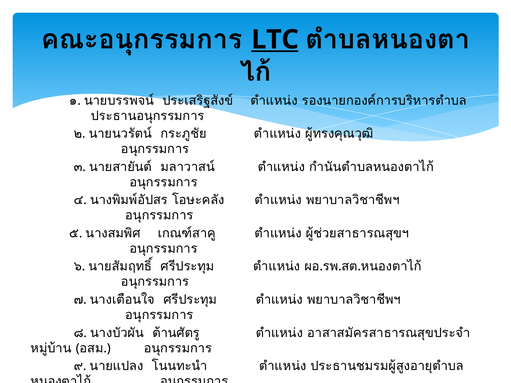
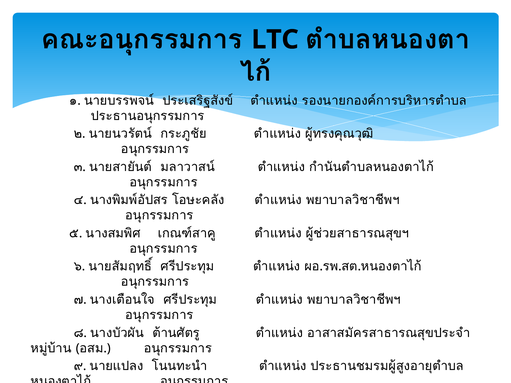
LTC underline: present -> none (275, 40)
